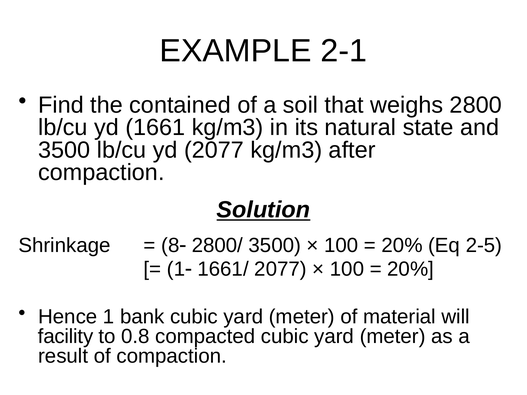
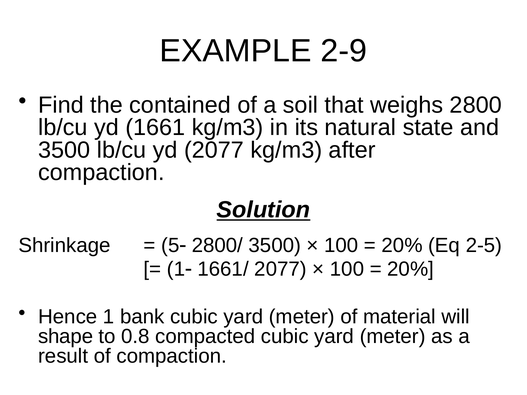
2-1: 2-1 -> 2-9 (344, 51)
8: 8 -> 5 (170, 245)
facility: facility -> shape (66, 337)
